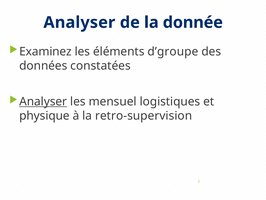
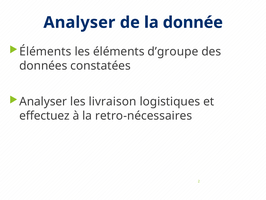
Examinez: Examinez -> Éléments (45, 51)
Analyser underline: present -> none (43, 101)
mensuel: mensuel -> livraison (113, 101)
physique: physique -> effectuez (44, 116)
retro-supervision: retro-supervision -> retro-nécessaires (144, 116)
